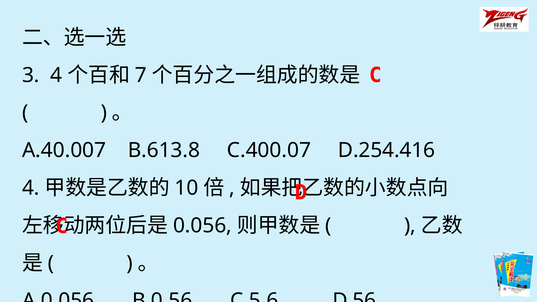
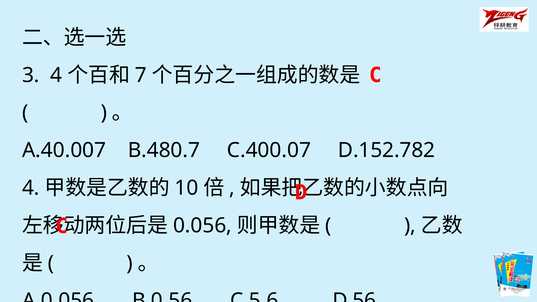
B.613.8: B.613.8 -> B.480.7 (164, 150)
D.254.416: D.254.416 -> D.152.782 (387, 150)
